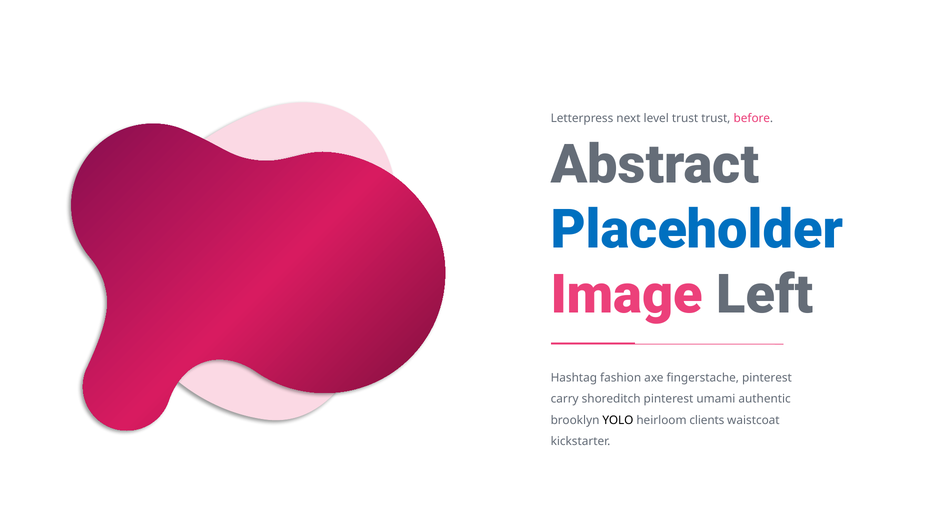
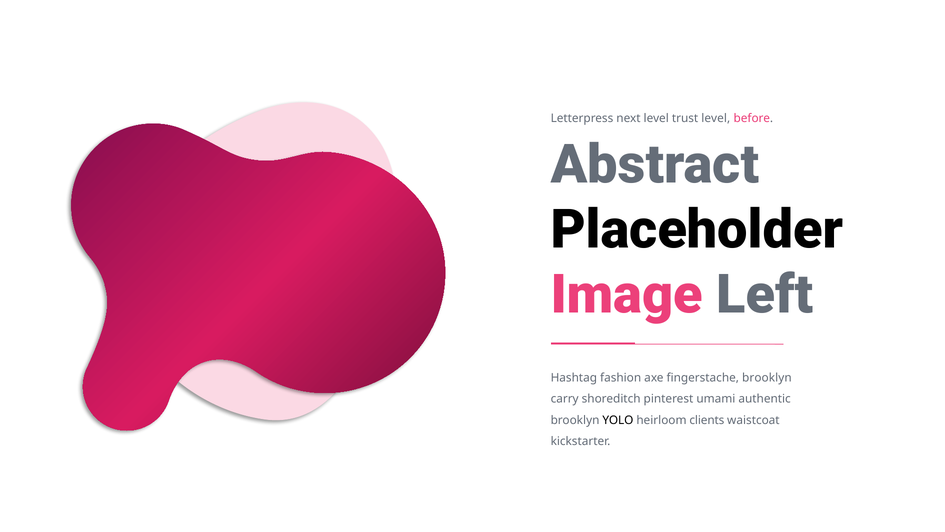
trust trust: trust -> level (716, 118)
Placeholder colour: blue -> black (697, 230)
fingerstache pinterest: pinterest -> brooklyn (767, 377)
